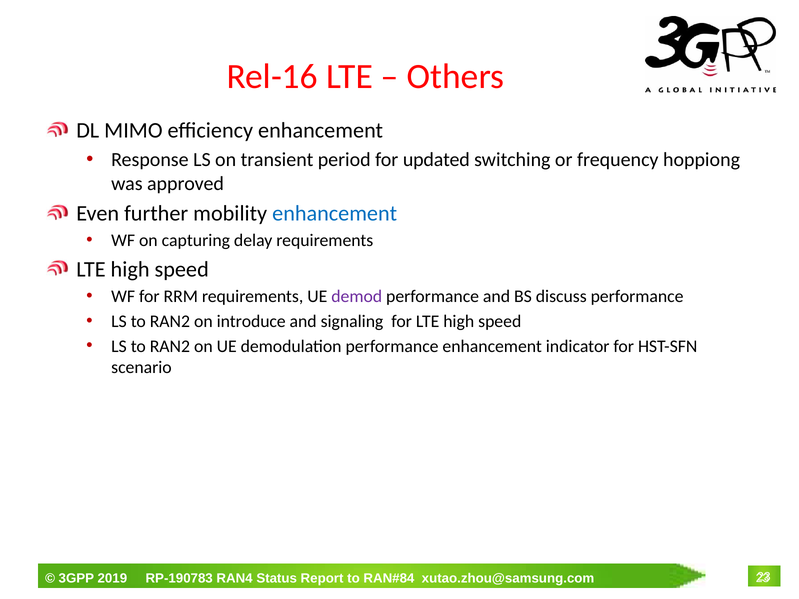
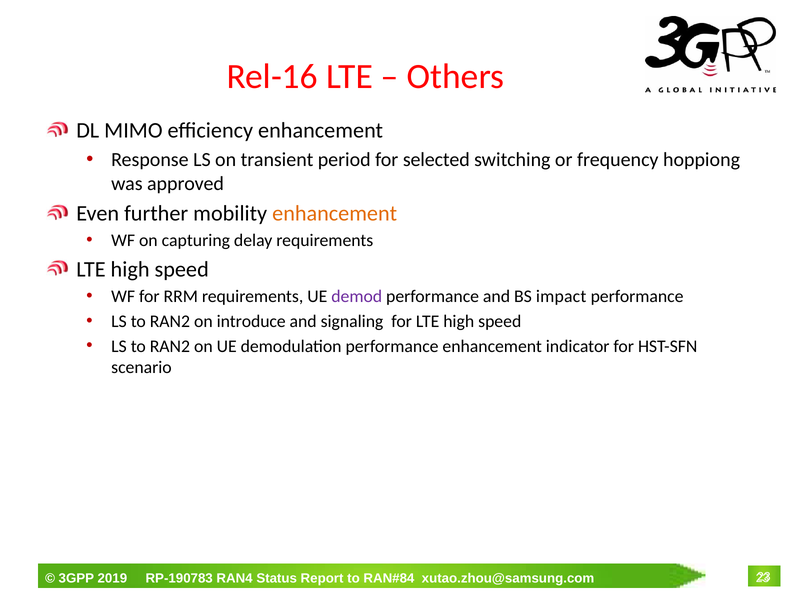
updated: updated -> selected (436, 160)
enhancement colour: blue -> orange (335, 213)
discuss: discuss -> impact (561, 297)
